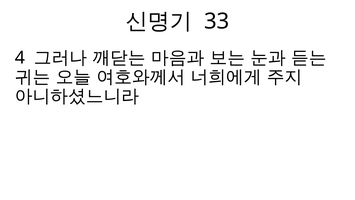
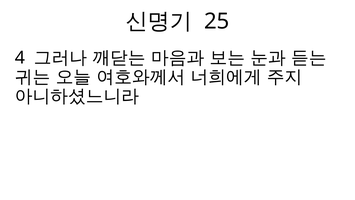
33: 33 -> 25 (217, 21)
